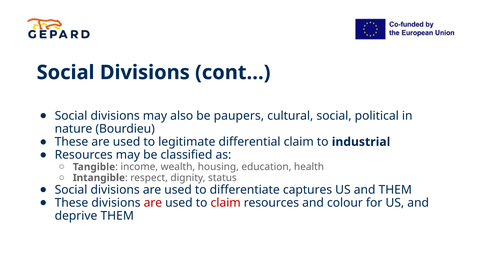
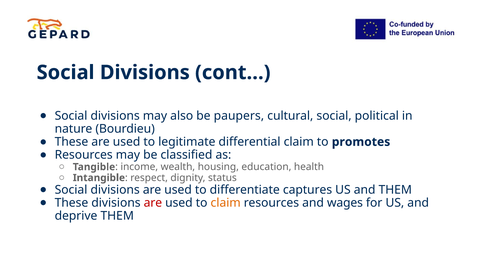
industrial: industrial -> promotes (361, 142)
claim colour: red -> orange (226, 203)
colour: colour -> wages (345, 203)
